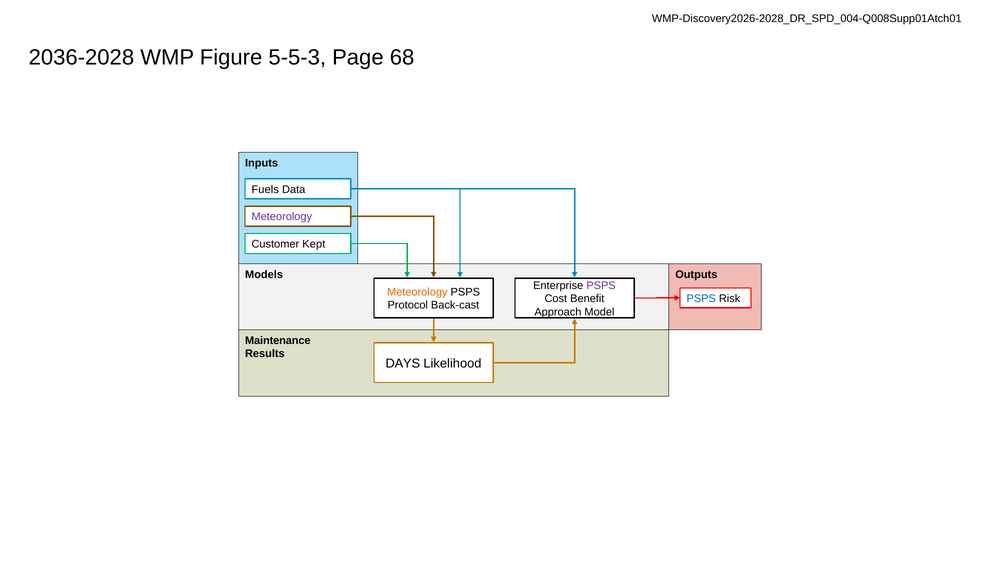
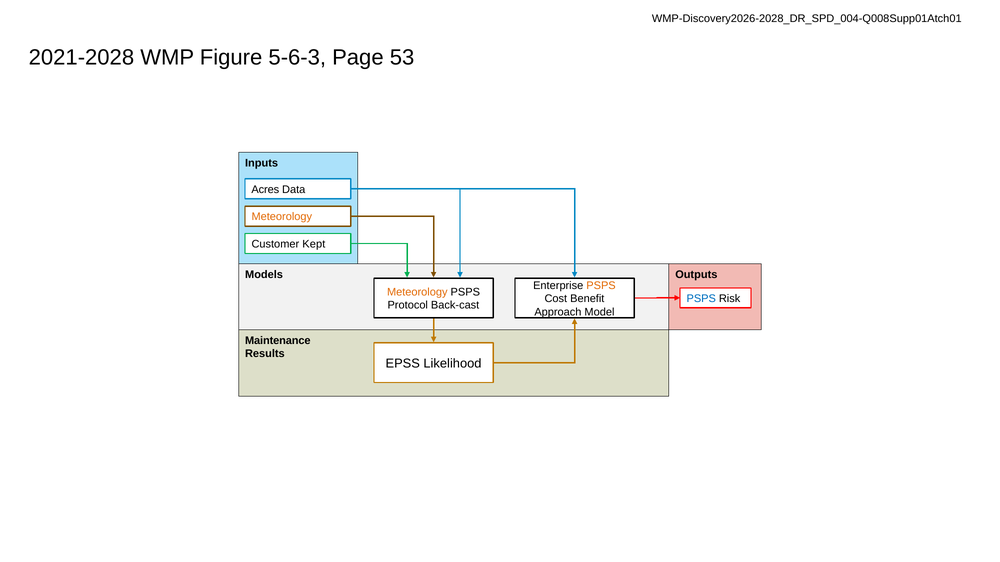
2036-2028: 2036-2028 -> 2021-2028 (81, 57)
5-5-3: 5-5-3 -> 5-6-3 (297, 57)
68: 68 -> 53 (402, 57)
Fuels: Fuels -> Acres (265, 190)
Meteorology colour: purple -> orange (282, 217)
PSPS colour: purple -> orange (601, 286)
DAYS: DAYS -> EPSS (403, 364)
